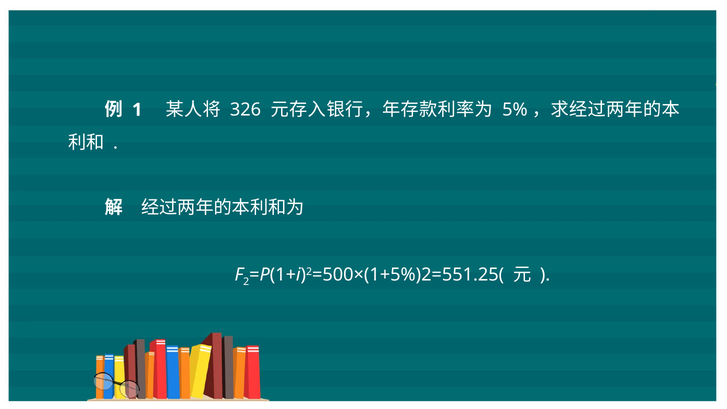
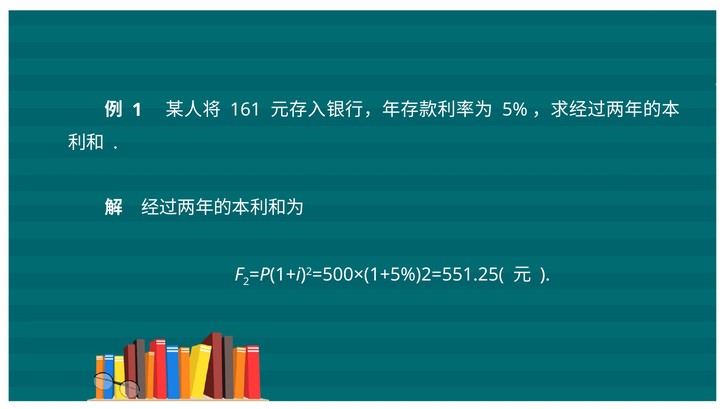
326: 326 -> 161 (246, 110)
